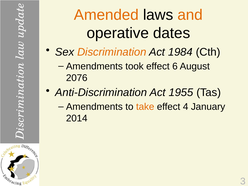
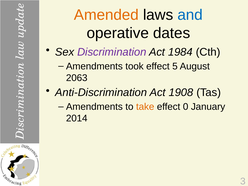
and colour: orange -> blue (190, 15)
Discrimination colour: orange -> purple (112, 52)
6: 6 -> 5 (175, 66)
2076: 2076 -> 2063 (77, 78)
1955: 1955 -> 1908 (181, 93)
4: 4 -> 0 (186, 107)
